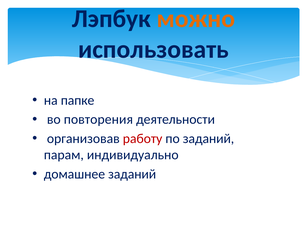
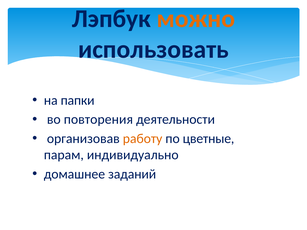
папке: папке -> папки (78, 101)
работу colour: red -> orange (143, 139)
по заданий: заданий -> цветные (209, 139)
